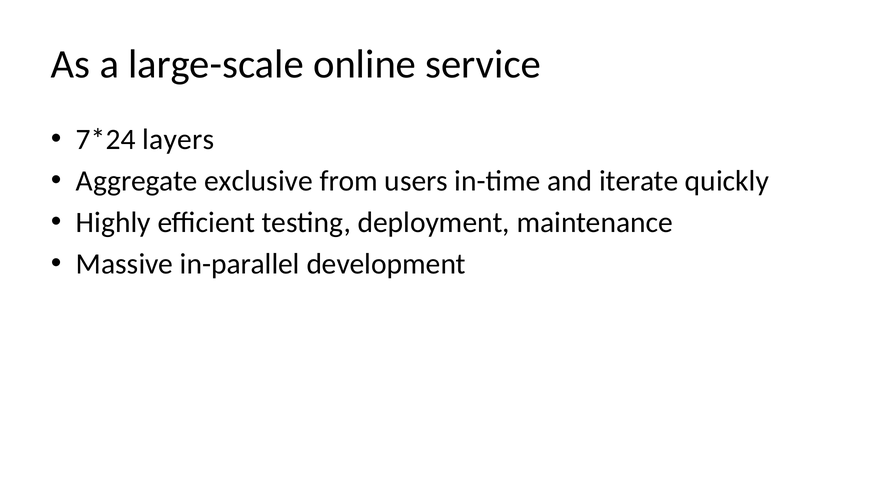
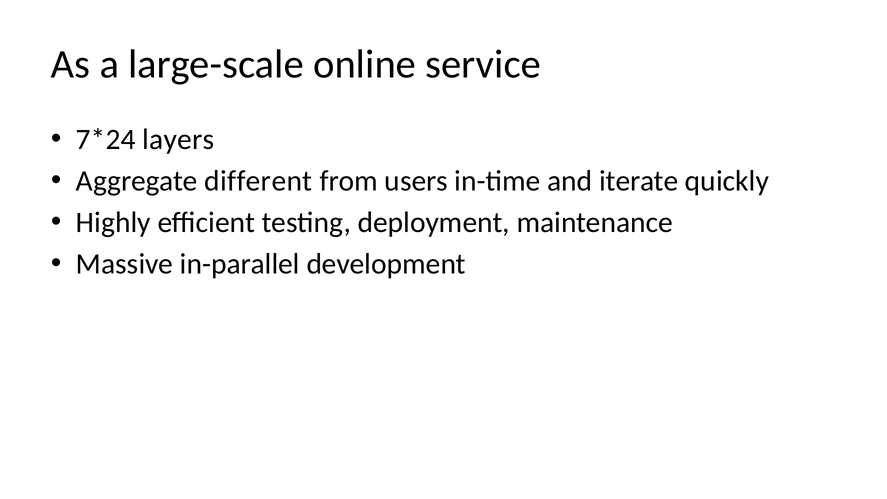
exclusive: exclusive -> different (258, 181)
